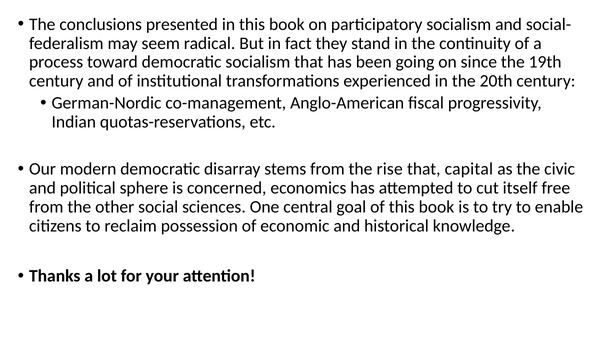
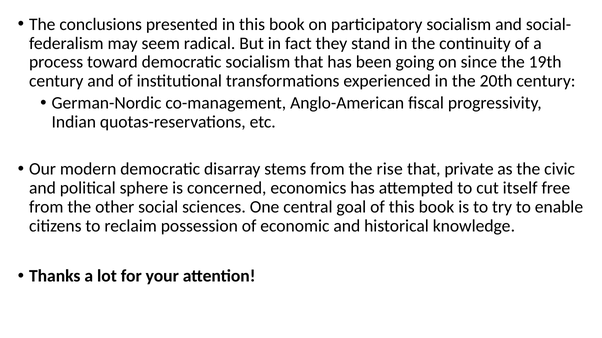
capital: capital -> private (469, 169)
